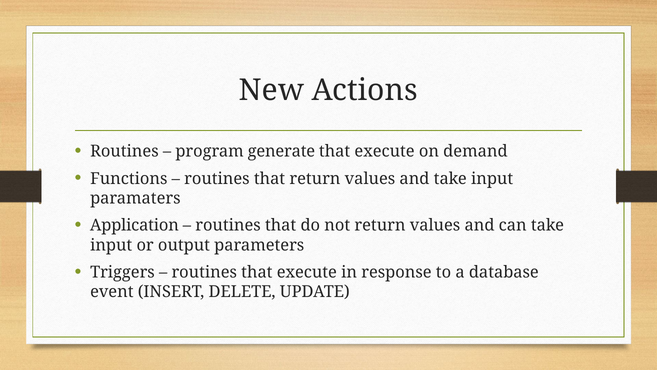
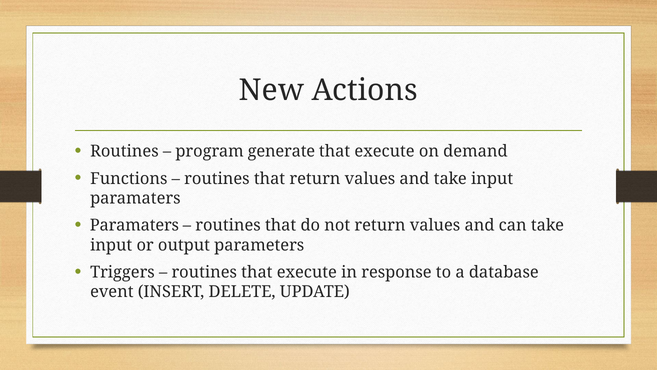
Application: Application -> Paramaters (134, 225)
